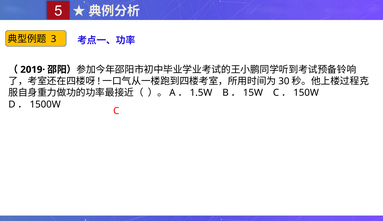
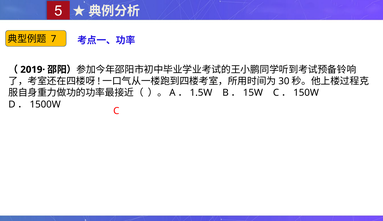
3: 3 -> 7 (54, 39)
